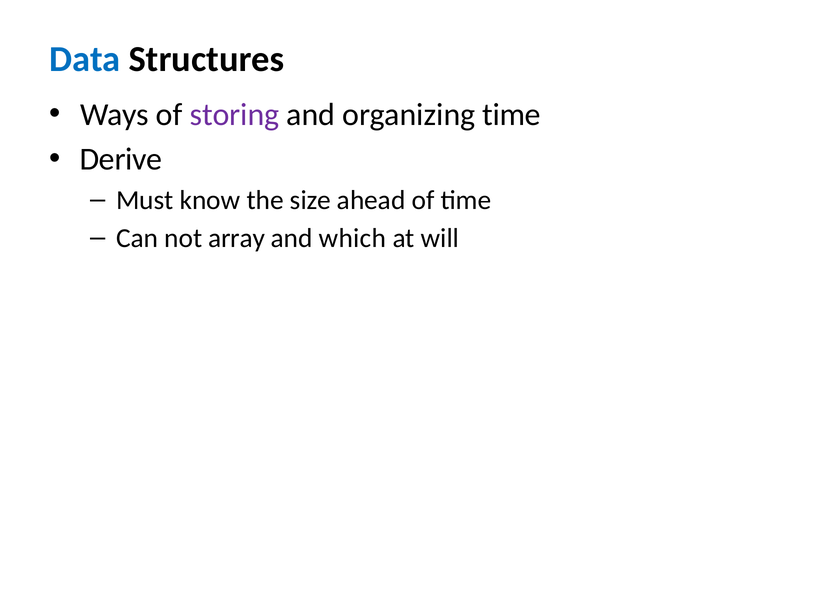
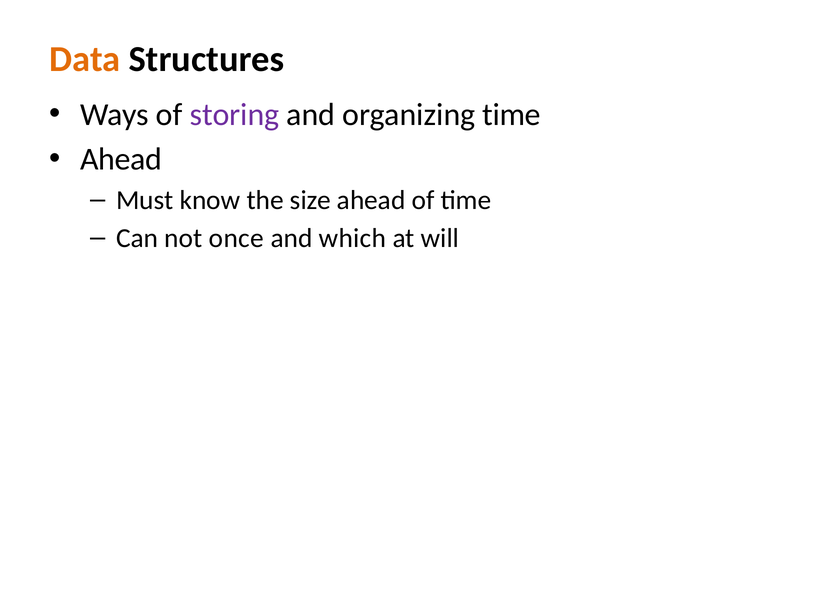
Data colour: blue -> orange (85, 59)
Derive: Derive -> Ahead (121, 159)
array: array -> once (236, 239)
